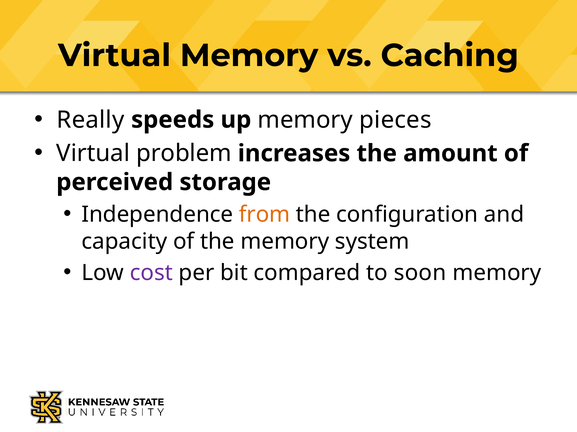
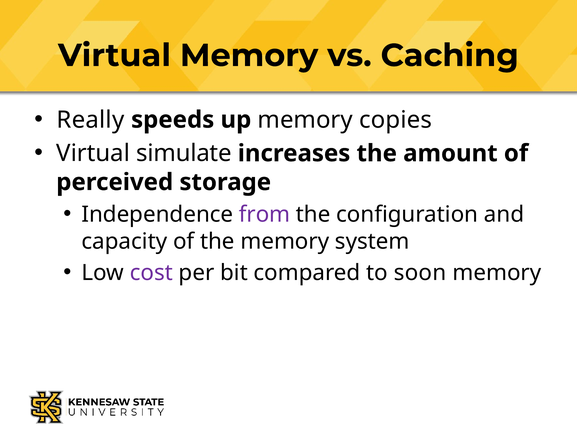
pieces: pieces -> copies (396, 120)
problem: problem -> simulate (184, 154)
from colour: orange -> purple (265, 215)
